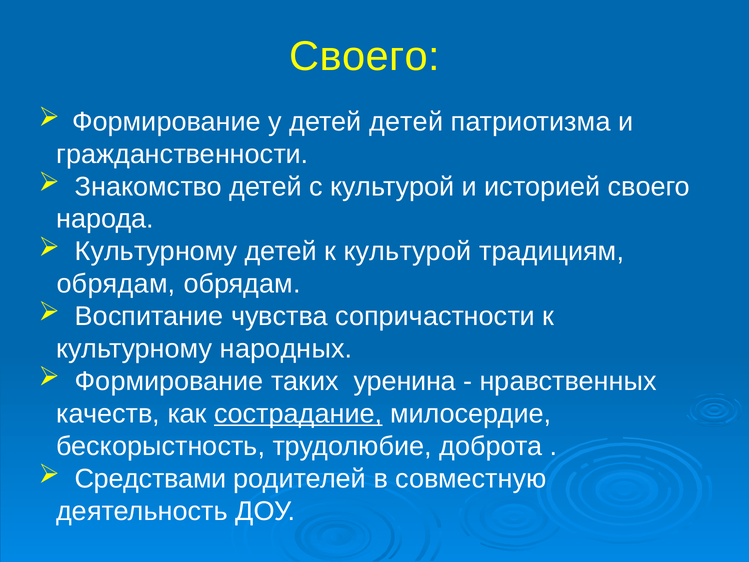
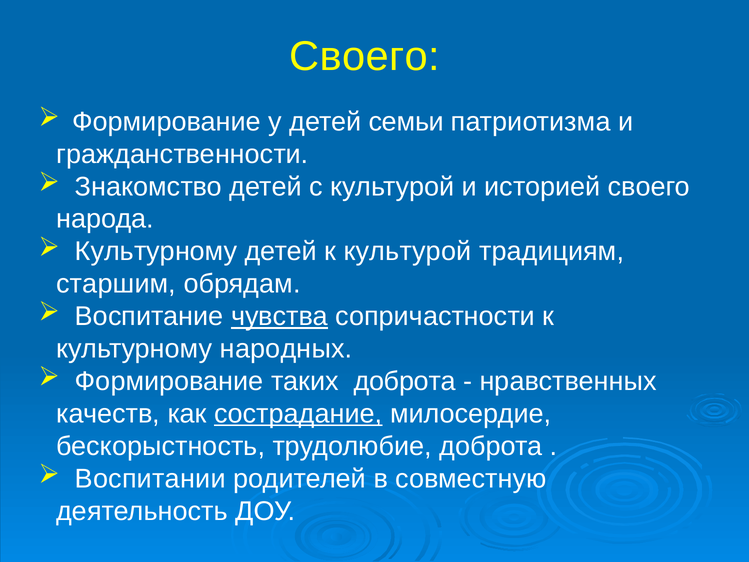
детей детей: детей -> семьи (406, 122)
обрядам: обрядам -> старшим (116, 284)
чувства underline: none -> present (279, 316)
таких уренина: уренина -> доброта (405, 381)
Средствами: Средствами -> Воспитании (150, 478)
